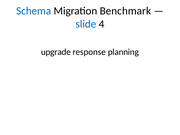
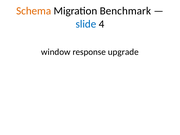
Schema colour: blue -> orange (34, 11)
upgrade: upgrade -> window (56, 52)
planning: planning -> upgrade (123, 52)
